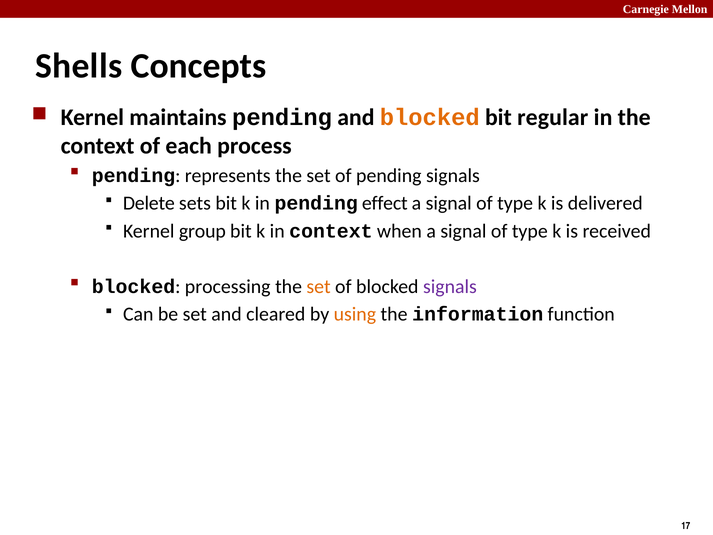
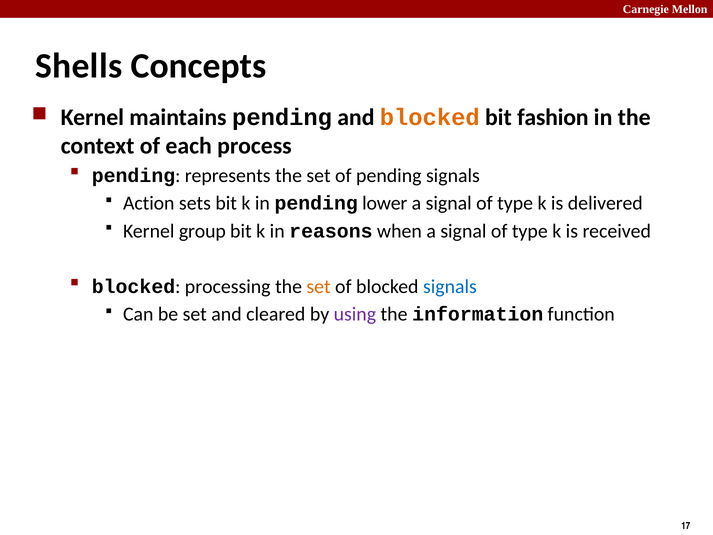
regular: regular -> fashion (553, 117)
Delete: Delete -> Action (149, 203)
effect: effect -> lower (385, 203)
in context: context -> reasons (331, 231)
signals colour: purple -> blue (450, 286)
using colour: orange -> purple (355, 314)
